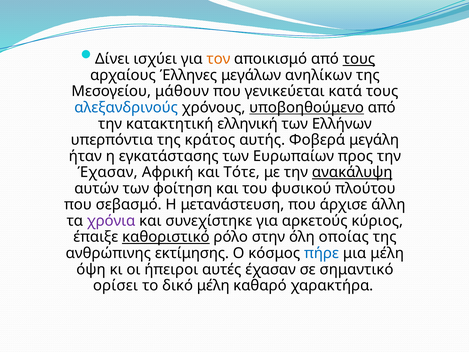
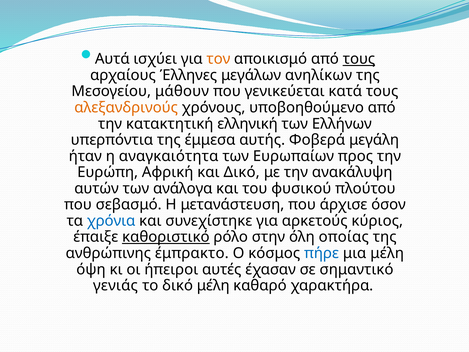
Δίνει: Δίνει -> Αυτά (112, 59)
αλεξανδρινούς colour: blue -> orange (126, 107)
υποβοηθούμενο underline: present -> none (307, 107)
κράτος: κράτος -> έμμεσα (210, 140)
εγκατάστασης: εγκατάστασης -> αναγκαιότητα (169, 156)
Έχασαν: Έχασαν -> Ευρώπη (108, 172)
και Τότε: Τότε -> Δικό (242, 172)
ανακάλυψη underline: present -> none (352, 172)
φοίτηση: φοίτηση -> ανάλογα (183, 188)
άλλη: άλλη -> όσον (388, 205)
χρόνια colour: purple -> blue (111, 221)
εκτίμησης: εκτίμησης -> έμπρακτο (192, 253)
ορίσει: ορίσει -> γενιάς (115, 285)
